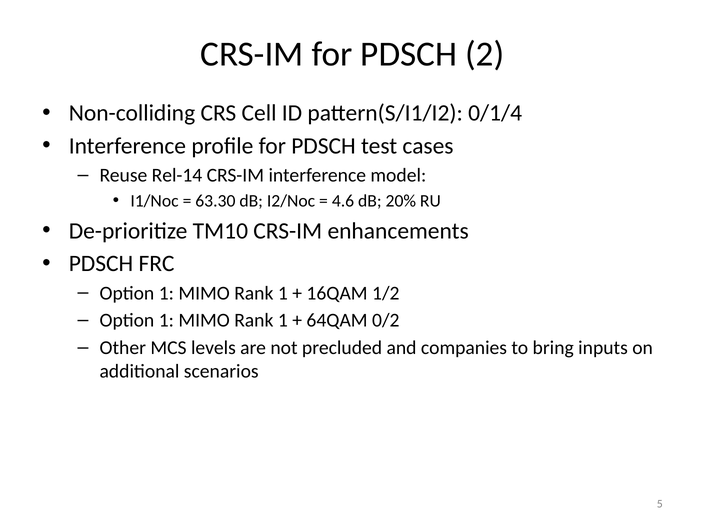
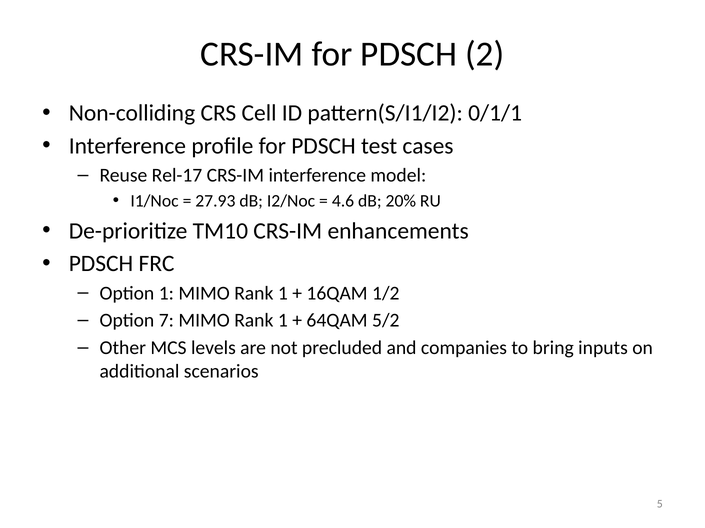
0/1/4: 0/1/4 -> 0/1/1 (495, 113)
Rel-14: Rel-14 -> Rel-17 (177, 176)
63.30: 63.30 -> 27.93 (215, 201)
1: 1 -> 7 (166, 321)
0/2: 0/2 -> 5/2 (386, 321)
